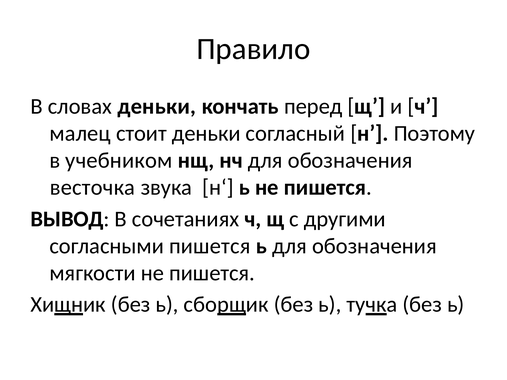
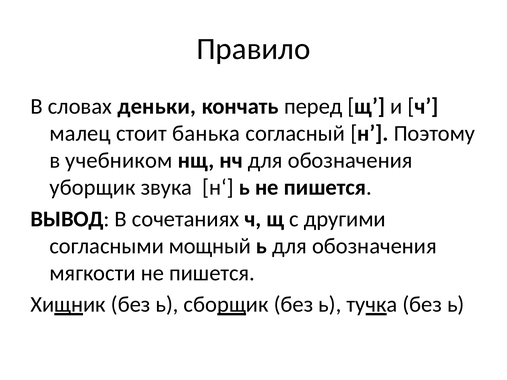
стоит деньки: деньки -> банька (206, 133)
весточка: весточка -> уборщик (92, 187)
согласными пишется: пишется -> мощный (210, 246)
